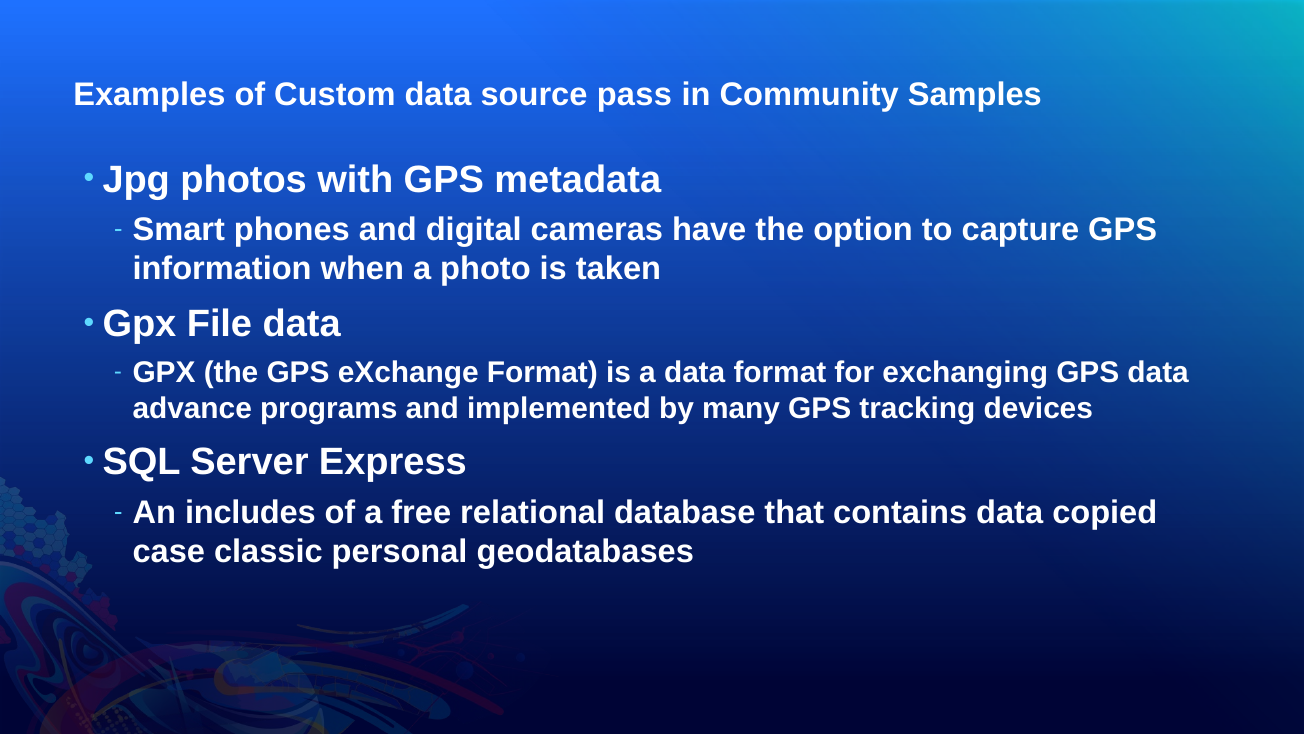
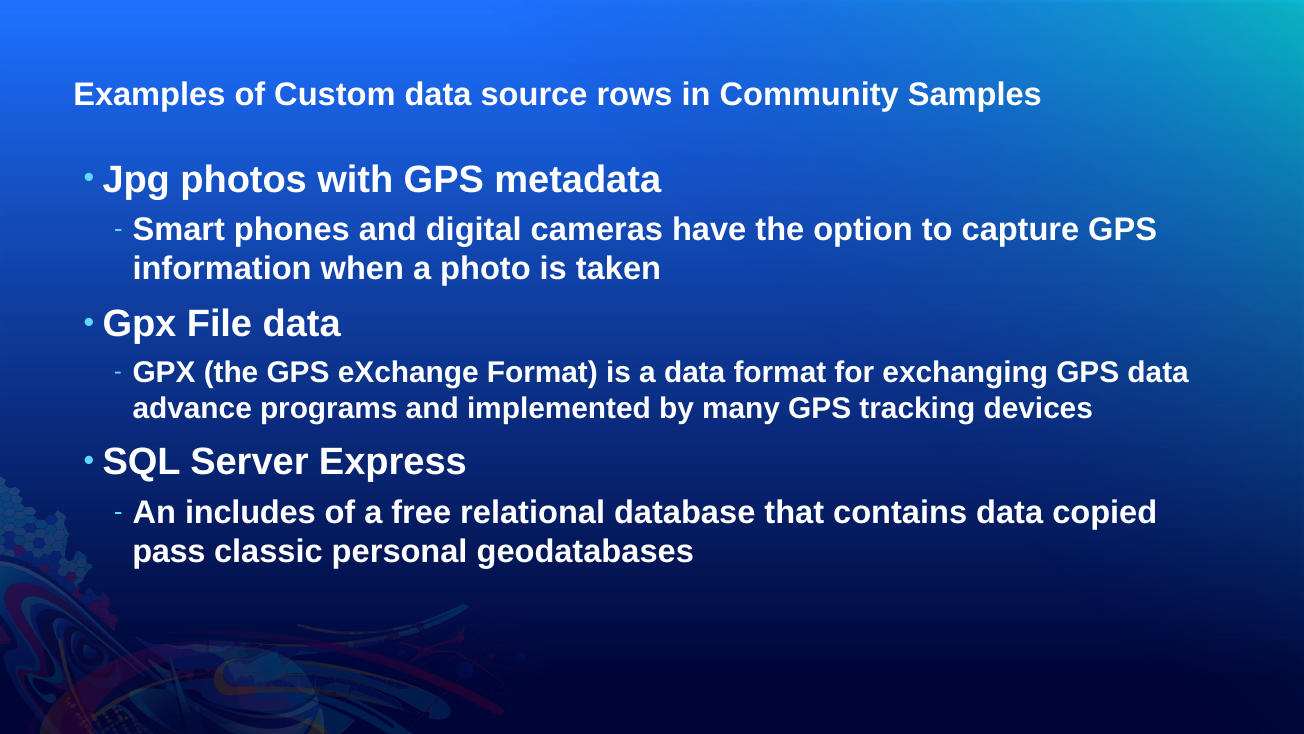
pass: pass -> rows (635, 95)
case: case -> pass (169, 551)
